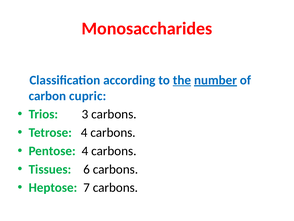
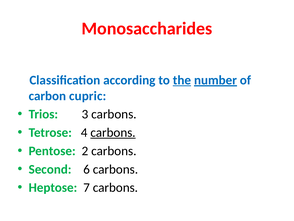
carbons underline: none -> present (113, 132)
Pentose 4: 4 -> 2 (85, 151)
Tissues: Tissues -> Second (50, 169)
